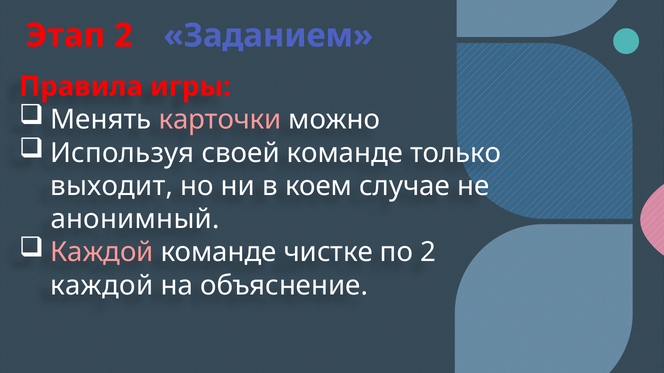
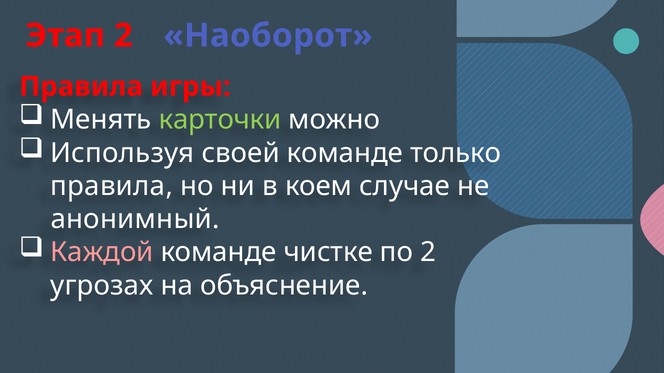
Заданием: Заданием -> Наоборот (268, 36)
карточки colour: pink -> light green (220, 120)
выходит: выходит -> правила (112, 186)
каждой: каждой -> угрозах (102, 286)
